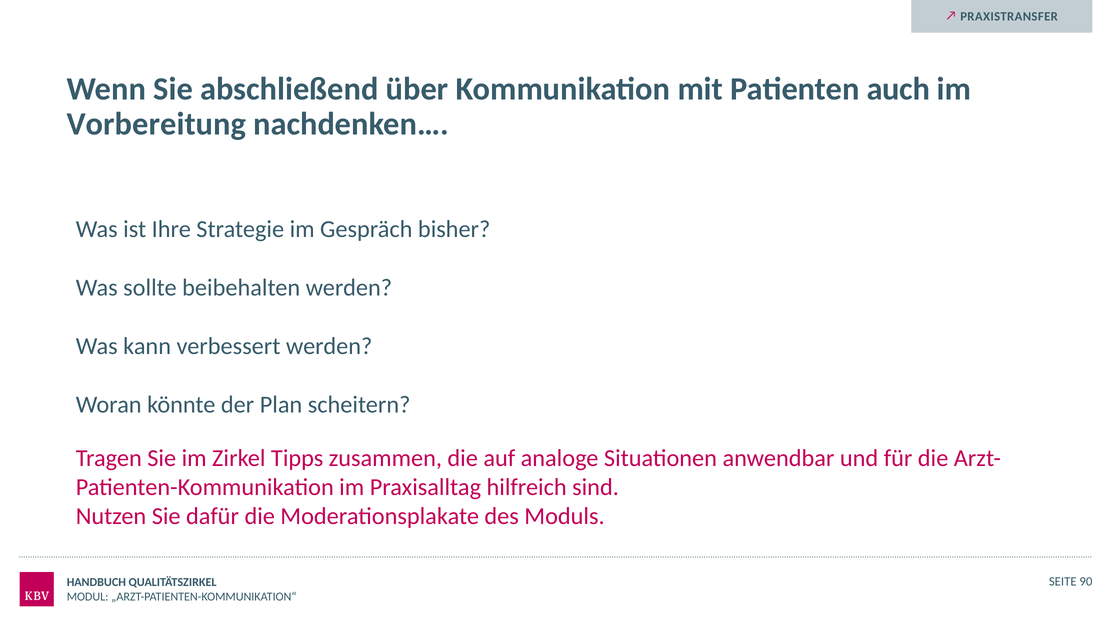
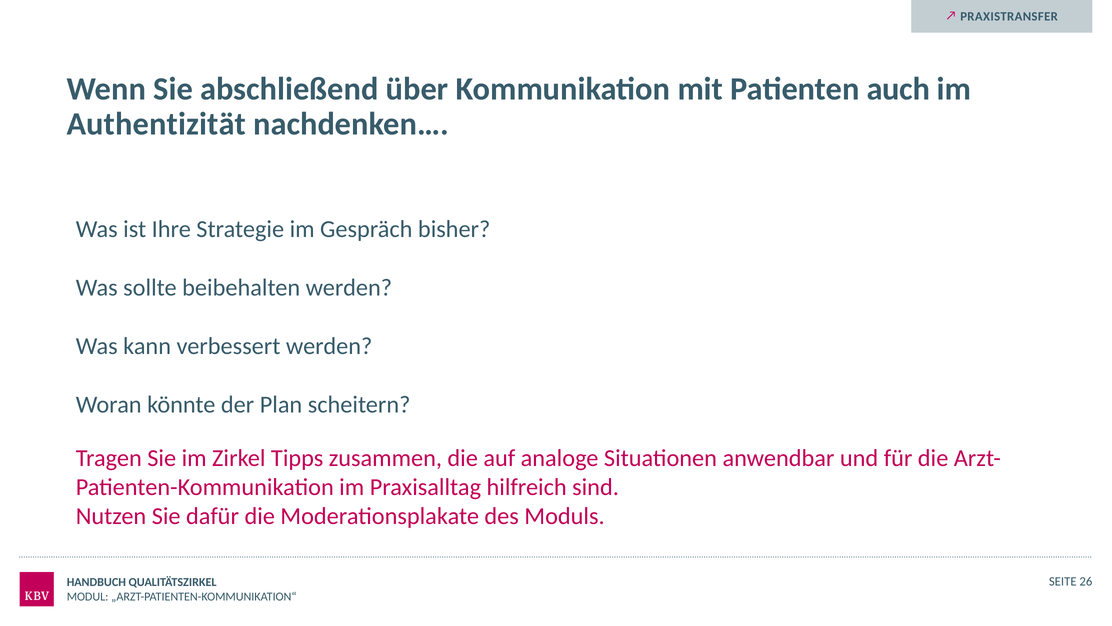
Vorbereitung: Vorbereitung -> Authentizität (156, 124)
90: 90 -> 26 (1086, 581)
